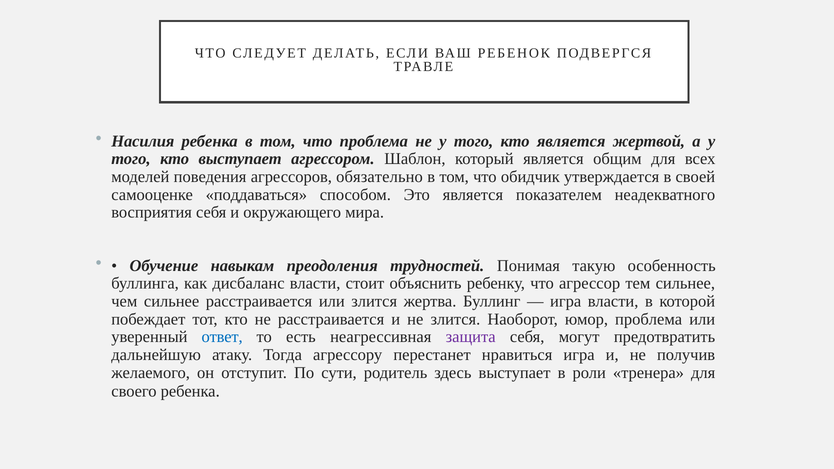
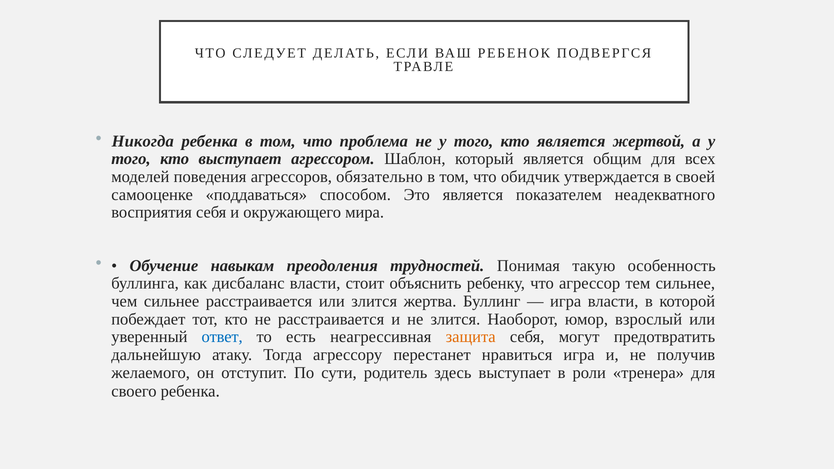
Насилия: Насилия -> Никогда (143, 141)
юмор проблема: проблема -> взрослый (649, 319)
защита colour: purple -> orange (471, 337)
